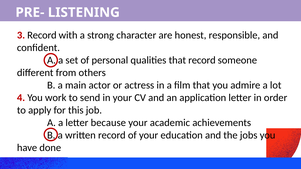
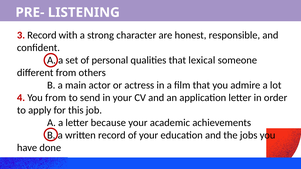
that record: record -> lexical (202, 60)
You work: work -> from (56, 98)
